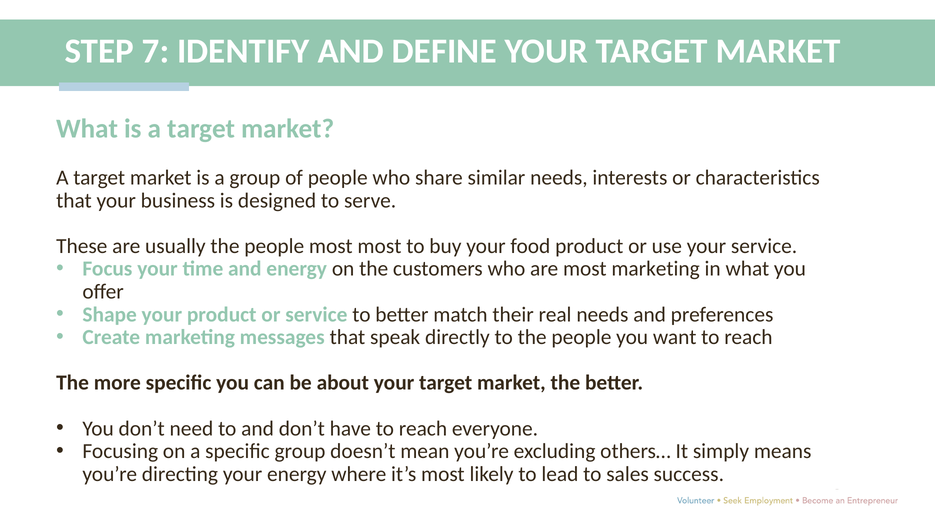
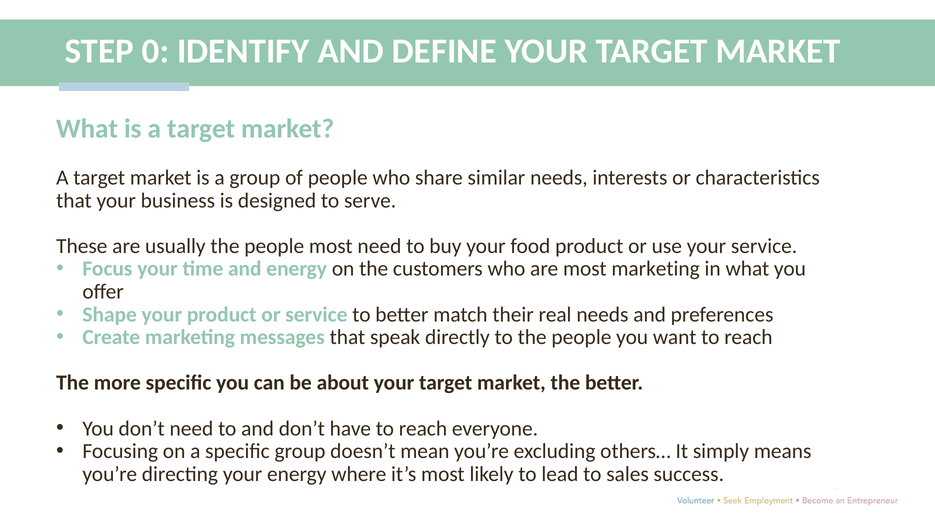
7: 7 -> 0 (155, 51)
most most: most -> need (379, 246)
